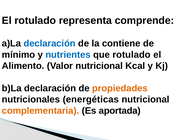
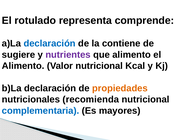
mínimo: mínimo -> sugiere (18, 55)
nutrientes colour: blue -> purple (68, 55)
que rotulado: rotulado -> alimento (132, 55)
energéticas: energéticas -> recomienda (91, 100)
complementaria colour: orange -> blue (41, 111)
aportada: aportada -> mayores (120, 111)
